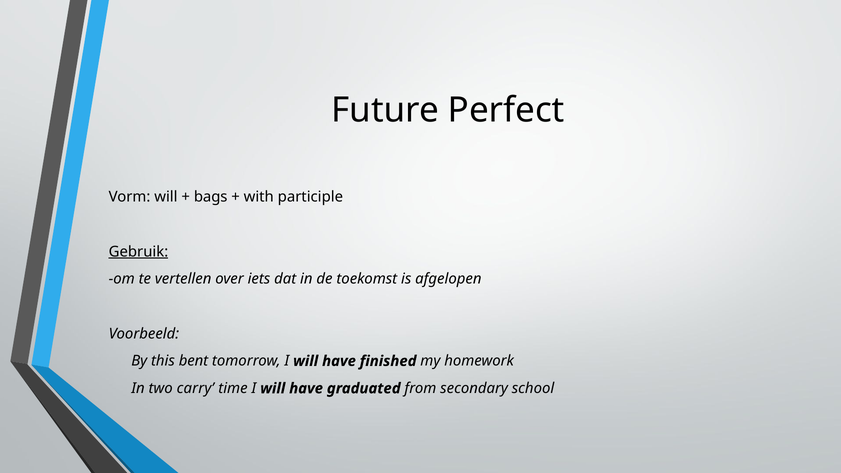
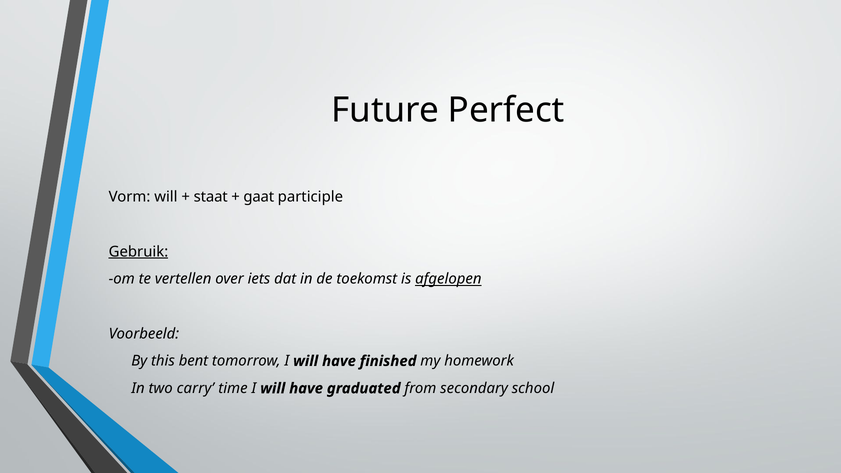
bags: bags -> staat (211, 197)
with: with -> gaat (259, 197)
afgelopen underline: none -> present (448, 279)
